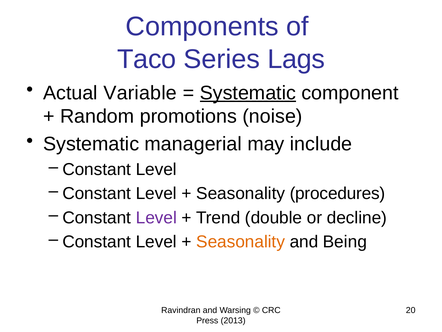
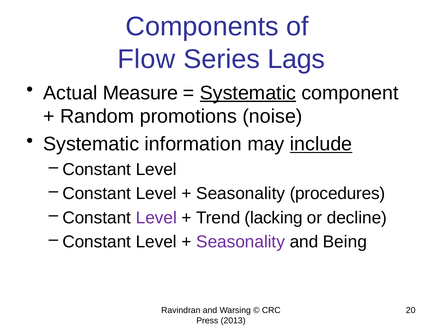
Taco: Taco -> Flow (146, 59)
Variable: Variable -> Measure (140, 93)
managerial: managerial -> information (193, 144)
include underline: none -> present (321, 144)
double: double -> lacking (274, 217)
Seasonality colour: orange -> purple (241, 241)
